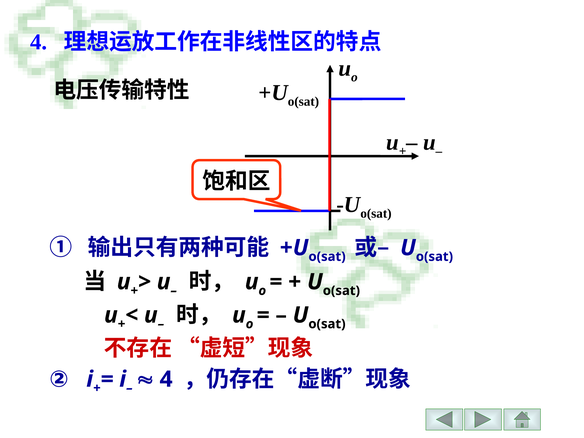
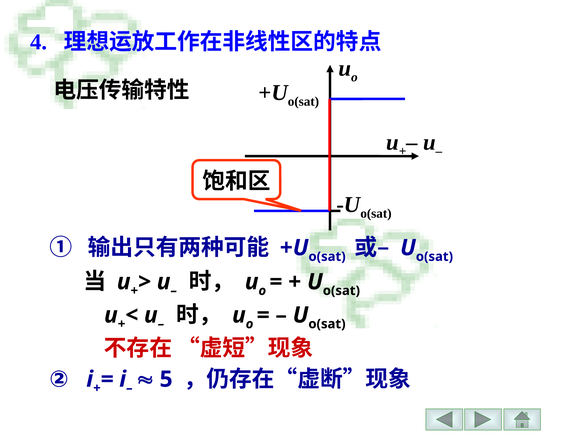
4: 4 -> 5 (166, 379)
